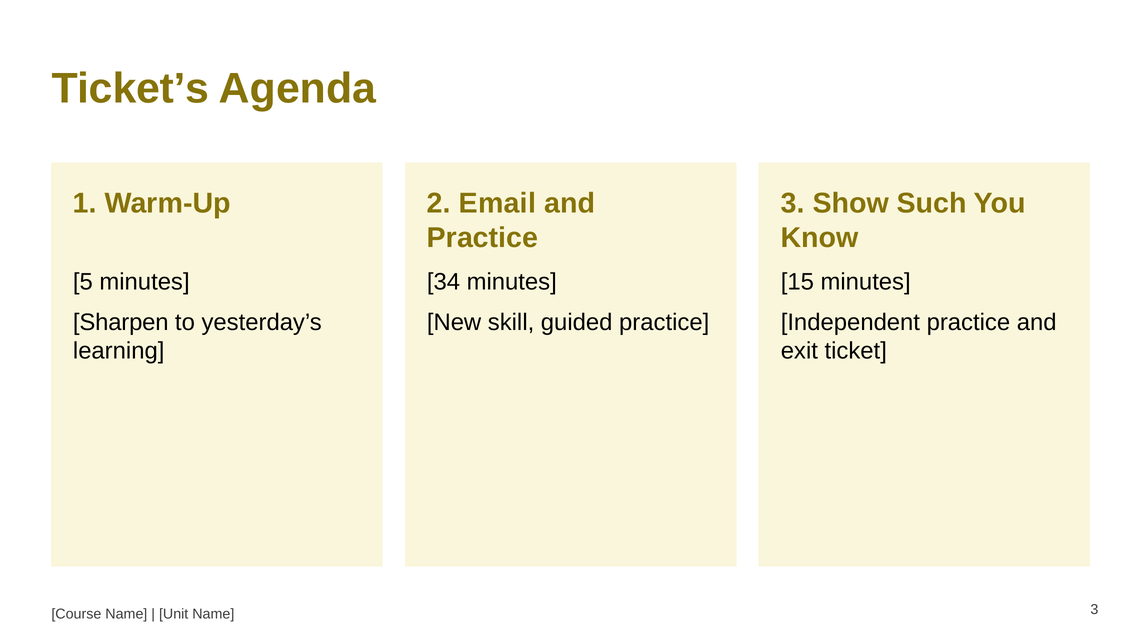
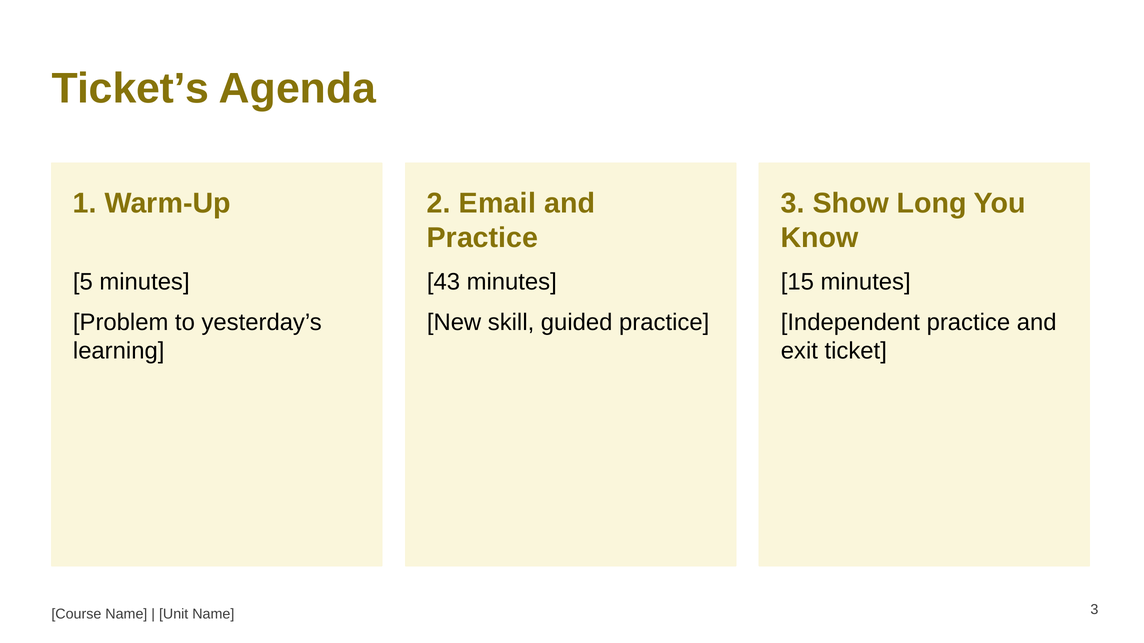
Such: Such -> Long (932, 204)
34: 34 -> 43 (443, 282)
Sharpen: Sharpen -> Problem (121, 323)
